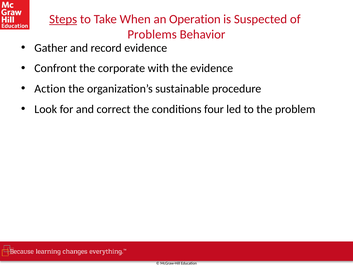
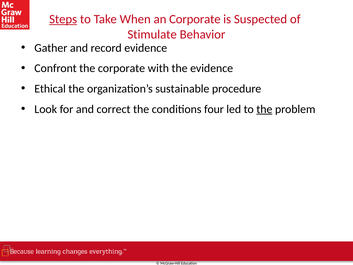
an Operation: Operation -> Corporate (195, 19)
Problems: Problems -> Stimulate (152, 34)
Action: Action -> Ethical (50, 89)
the underline: none -> present (264, 109)
